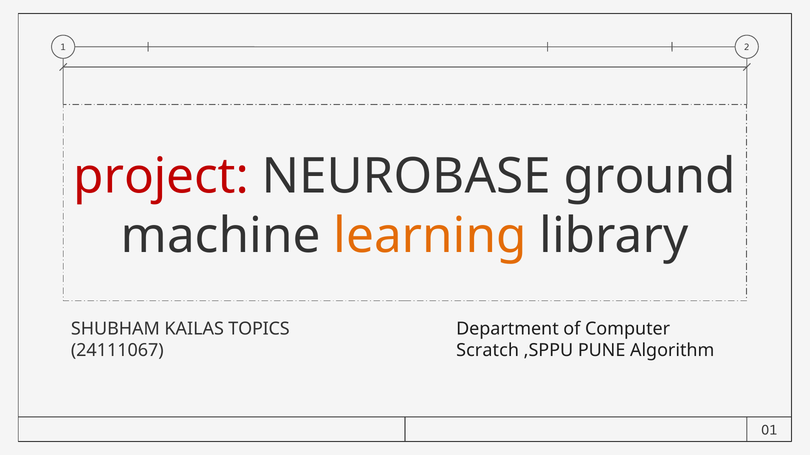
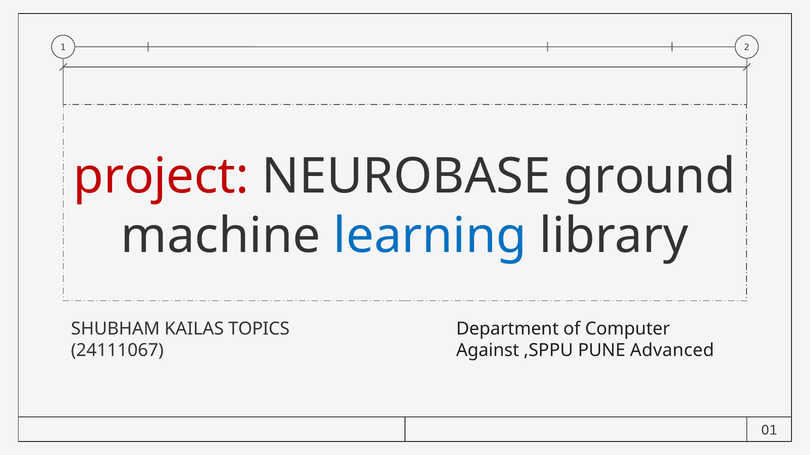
learning colour: orange -> blue (430, 236)
Scratch: Scratch -> Against (488, 351)
Algorithm: Algorithm -> Advanced (672, 351)
